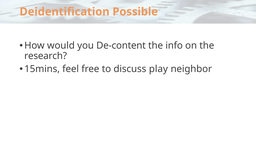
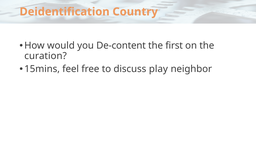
Possible: Possible -> Country (135, 12)
info: info -> first (174, 46)
research: research -> curation (46, 56)
